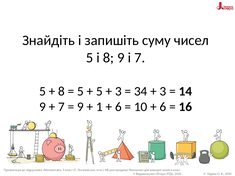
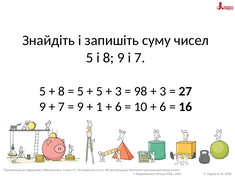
34: 34 -> 98 (141, 91)
14: 14 -> 27 (185, 91)
